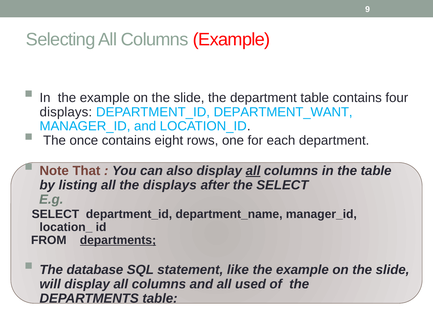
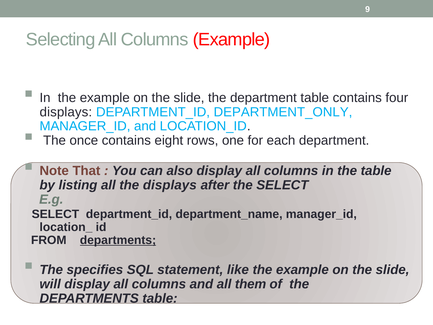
DEPARTMENT_WANT: DEPARTMENT_WANT -> DEPARTMENT_ONLY (283, 112)
all underline: present -> none (253, 171)
database: database -> specifies (95, 270)
used: used -> them (251, 284)
